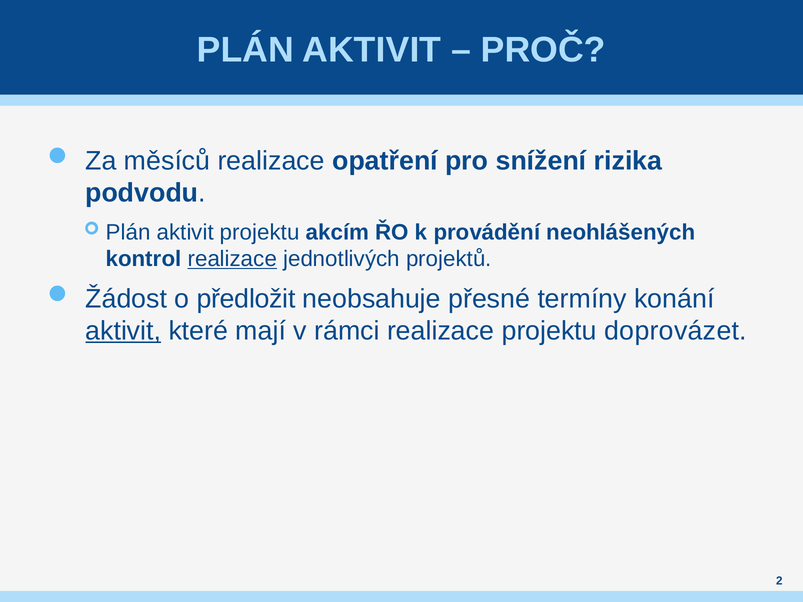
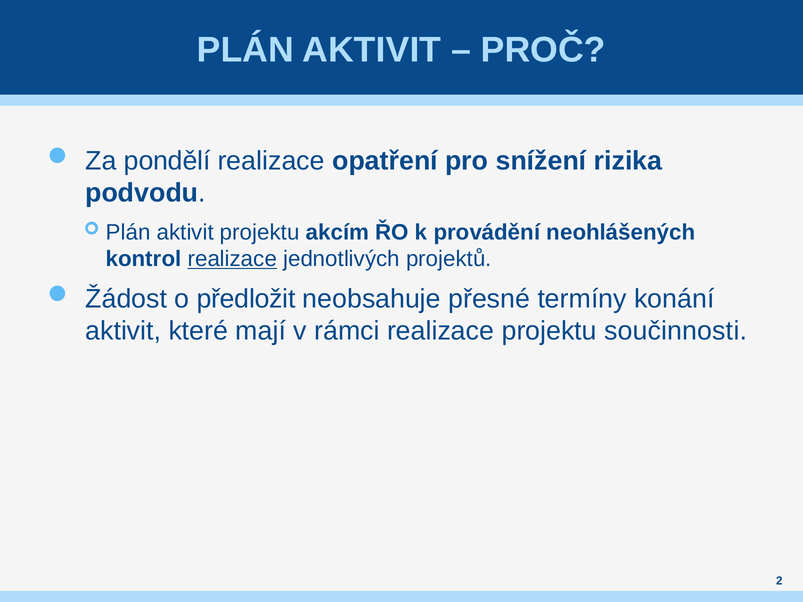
měsíců: měsíců -> pondělí (167, 161)
aktivit underline: present -> none (123, 331)
doprovázet: doprovázet -> součinnosti (676, 331)
